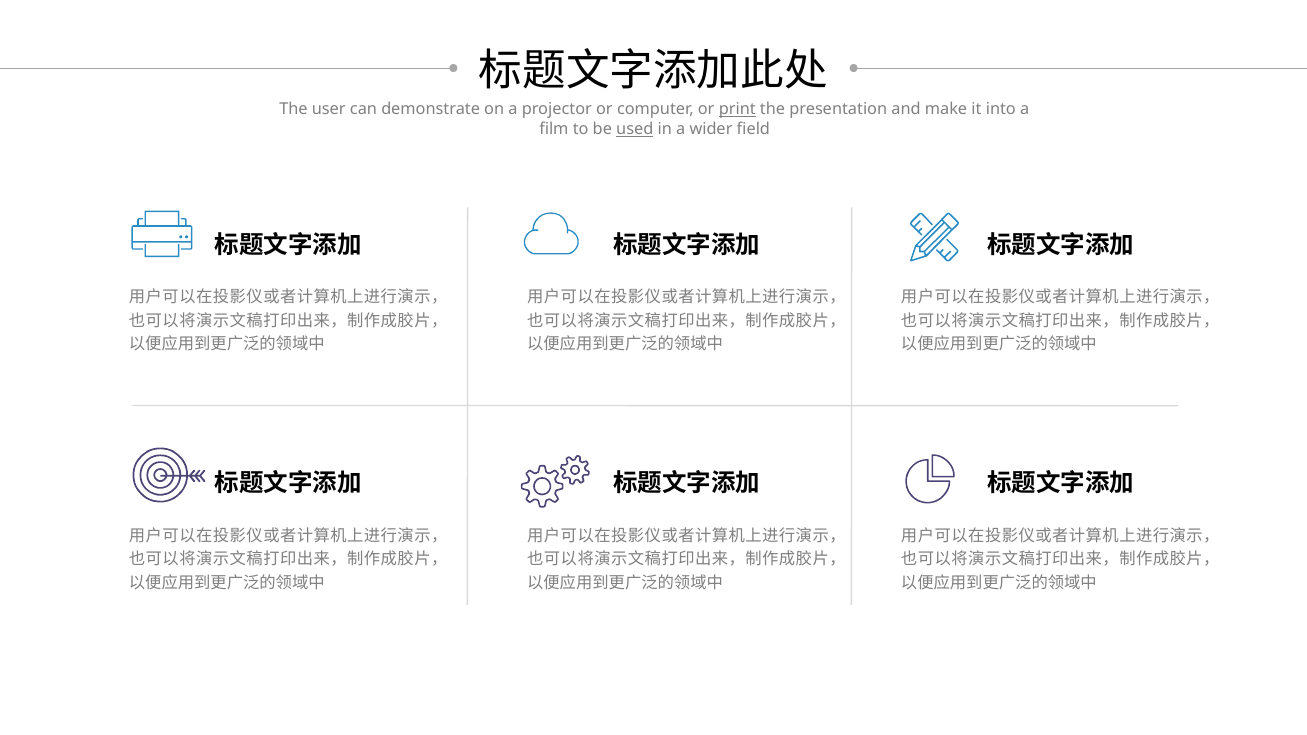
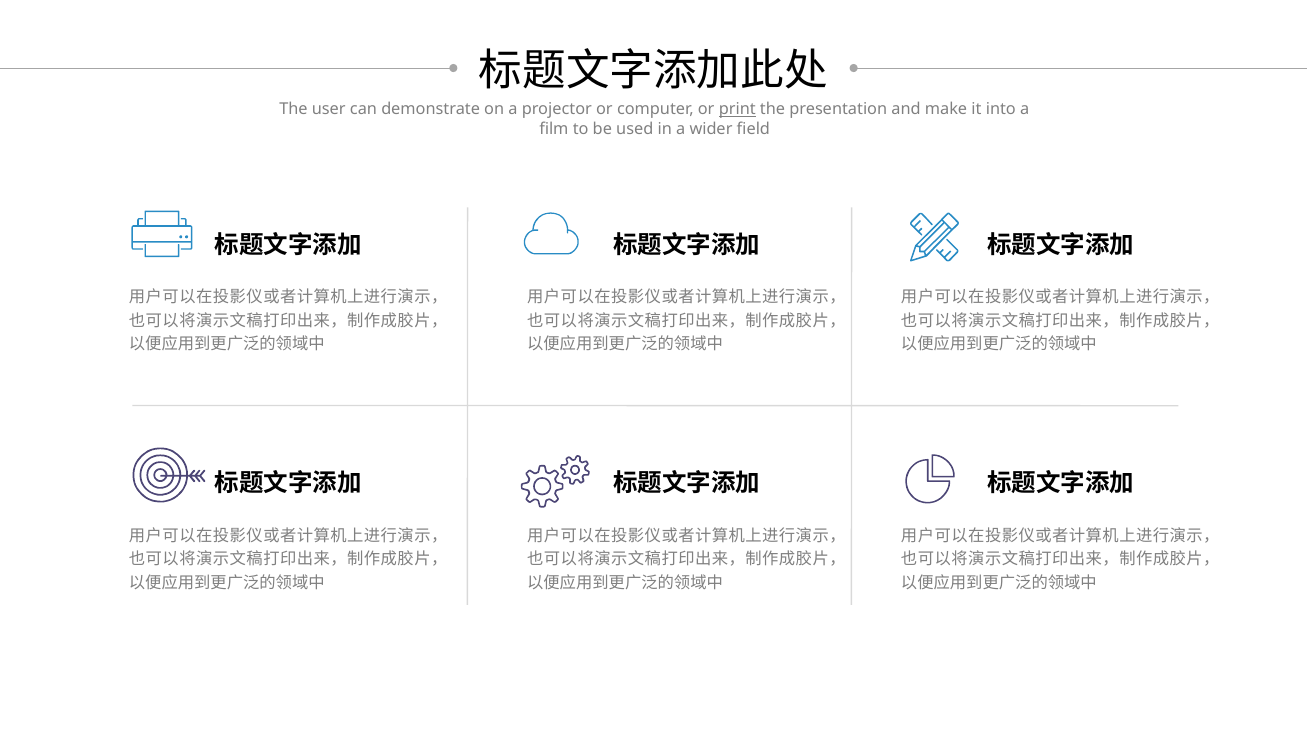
used underline: present -> none (635, 129)
